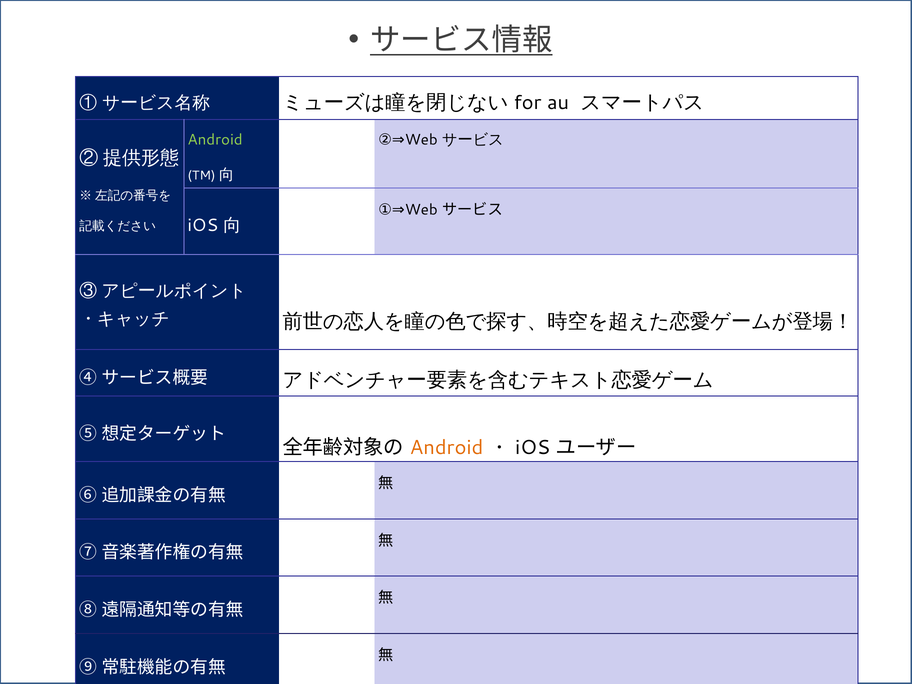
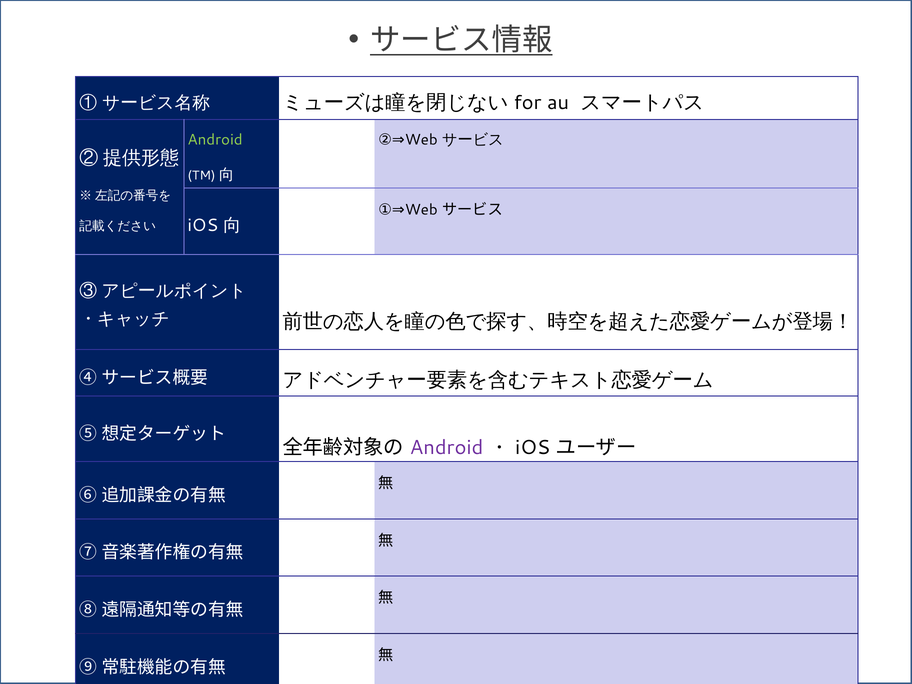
Android colour: orange -> purple (447, 447)
